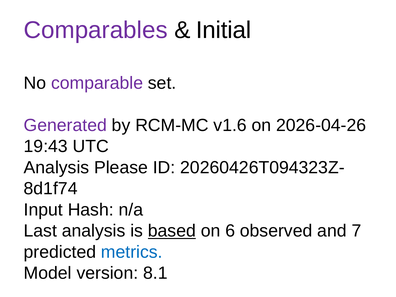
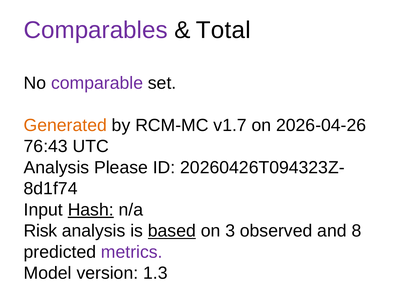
Initial: Initial -> Total (223, 30)
Generated colour: purple -> orange (65, 125)
v1.6: v1.6 -> v1.7 (230, 125)
19:43: 19:43 -> 76:43 (46, 146)
Hash underline: none -> present (91, 210)
Last: Last -> Risk (40, 231)
6: 6 -> 3 (230, 231)
7: 7 -> 8 (356, 231)
metrics colour: blue -> purple (132, 252)
8.1: 8.1 -> 1.3 (155, 273)
